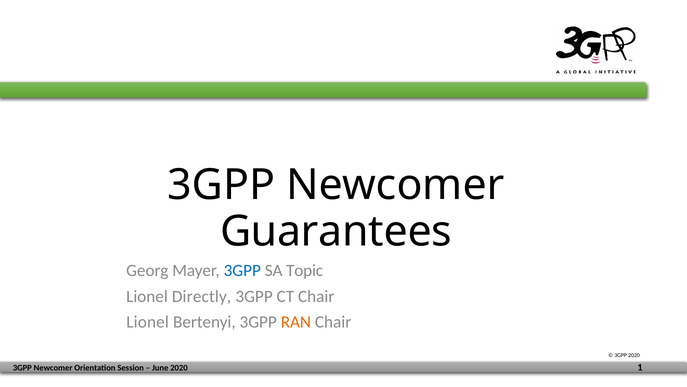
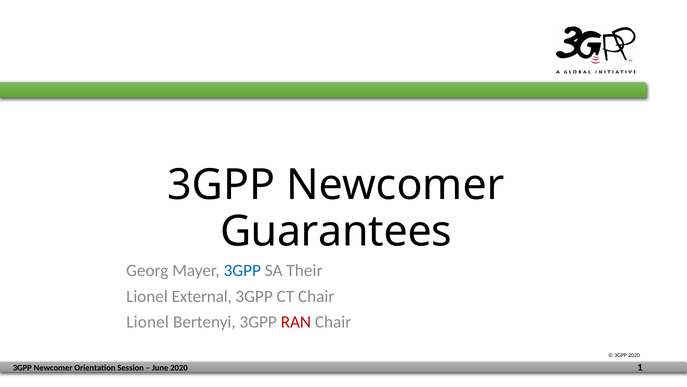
Topic: Topic -> Their (304, 270)
Directly: Directly -> External (202, 296)
RAN colour: orange -> red (296, 322)
